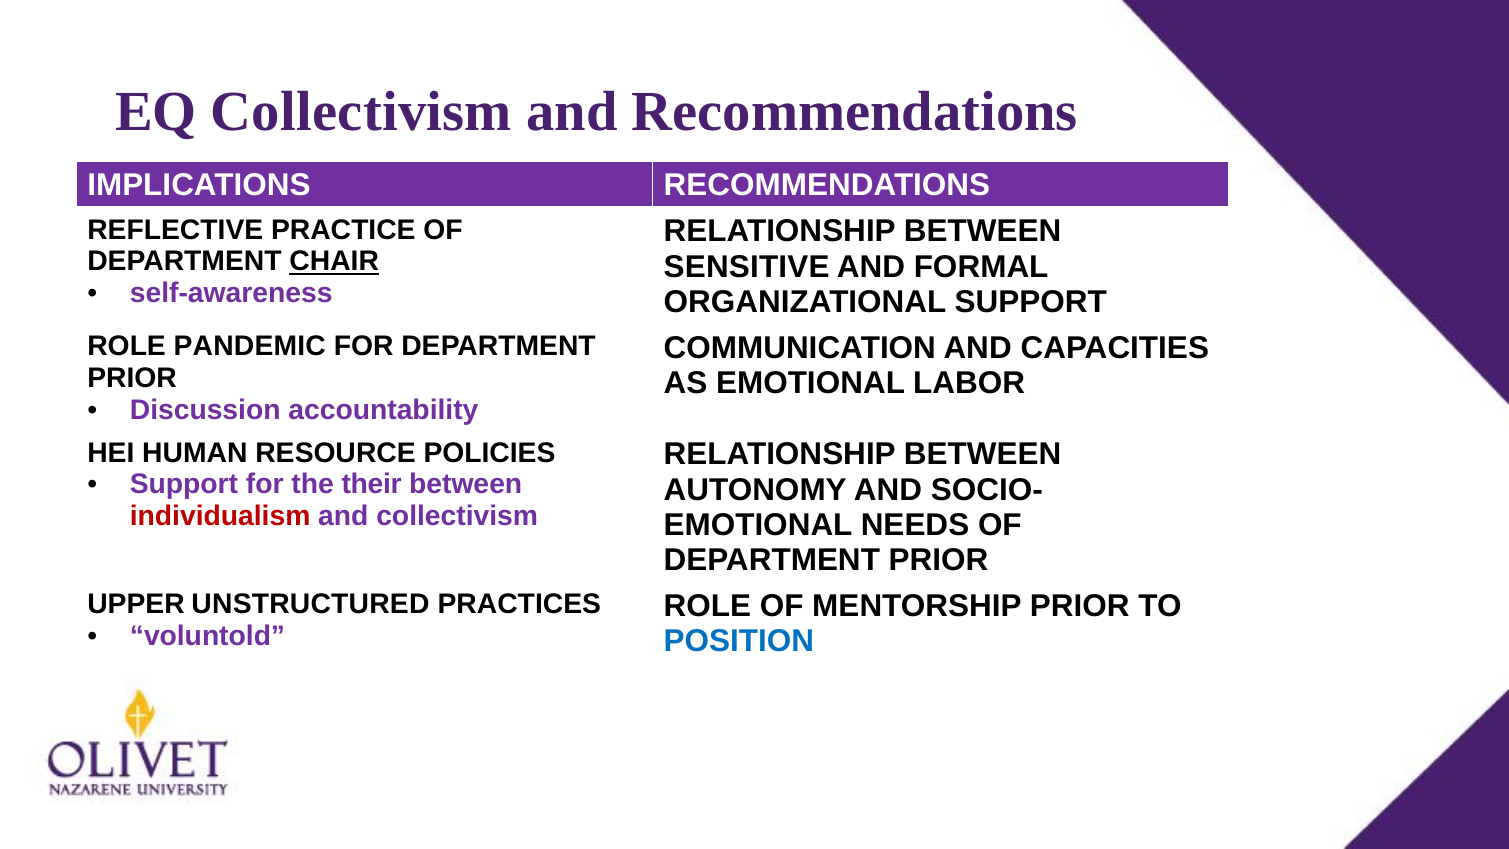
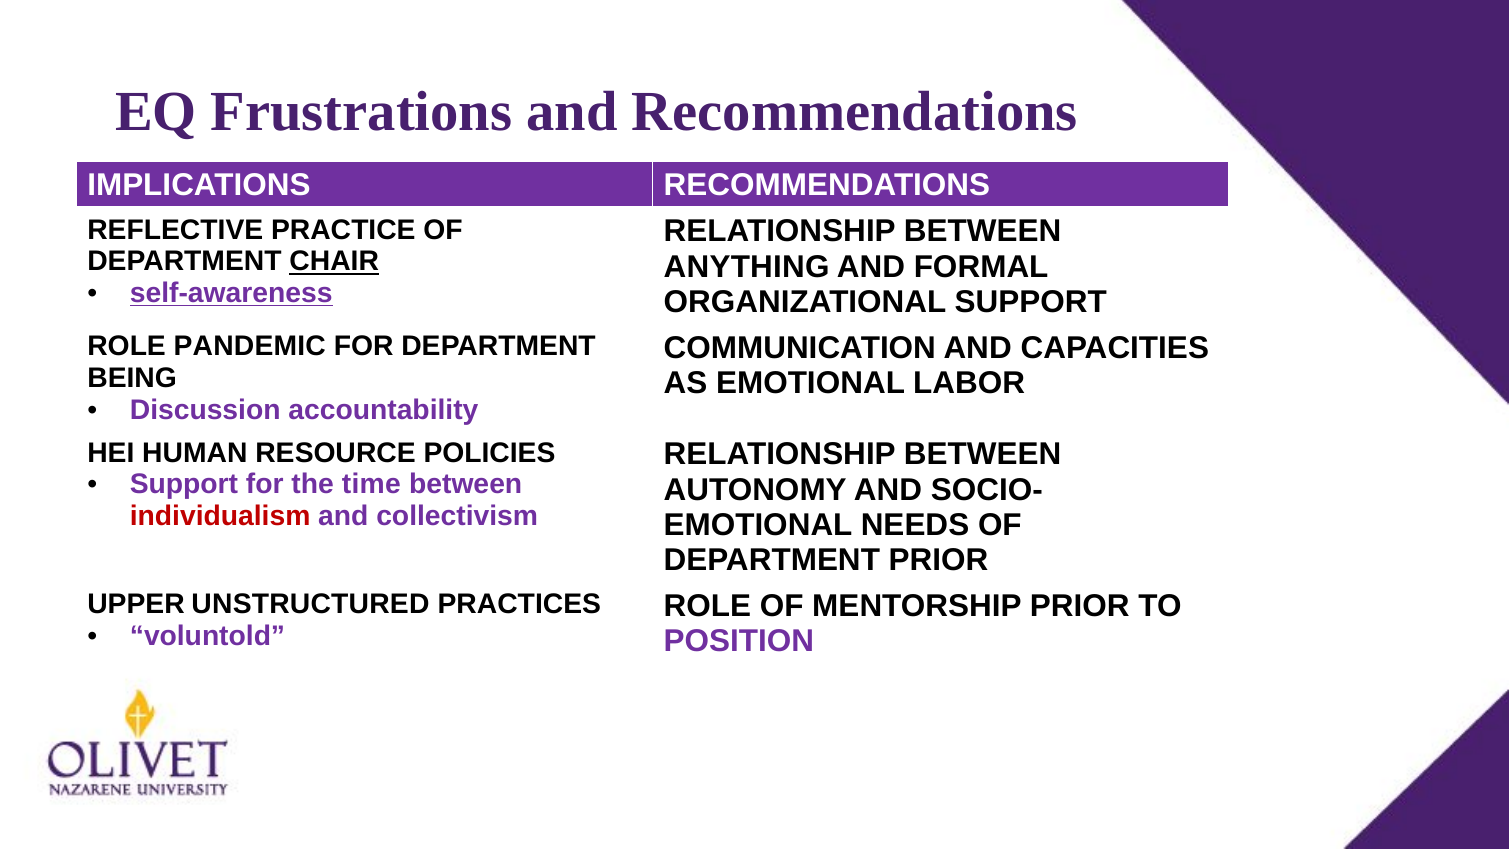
EQ Collectivism: Collectivism -> Frustrations (362, 111)
SENSITIVE: SENSITIVE -> ANYTHING (747, 267)
self-awareness underline: none -> present (231, 293)
PRIOR: PRIOR -> BEING (132, 378)
their: their -> time (371, 484)
POSITION colour: blue -> purple (739, 641)
